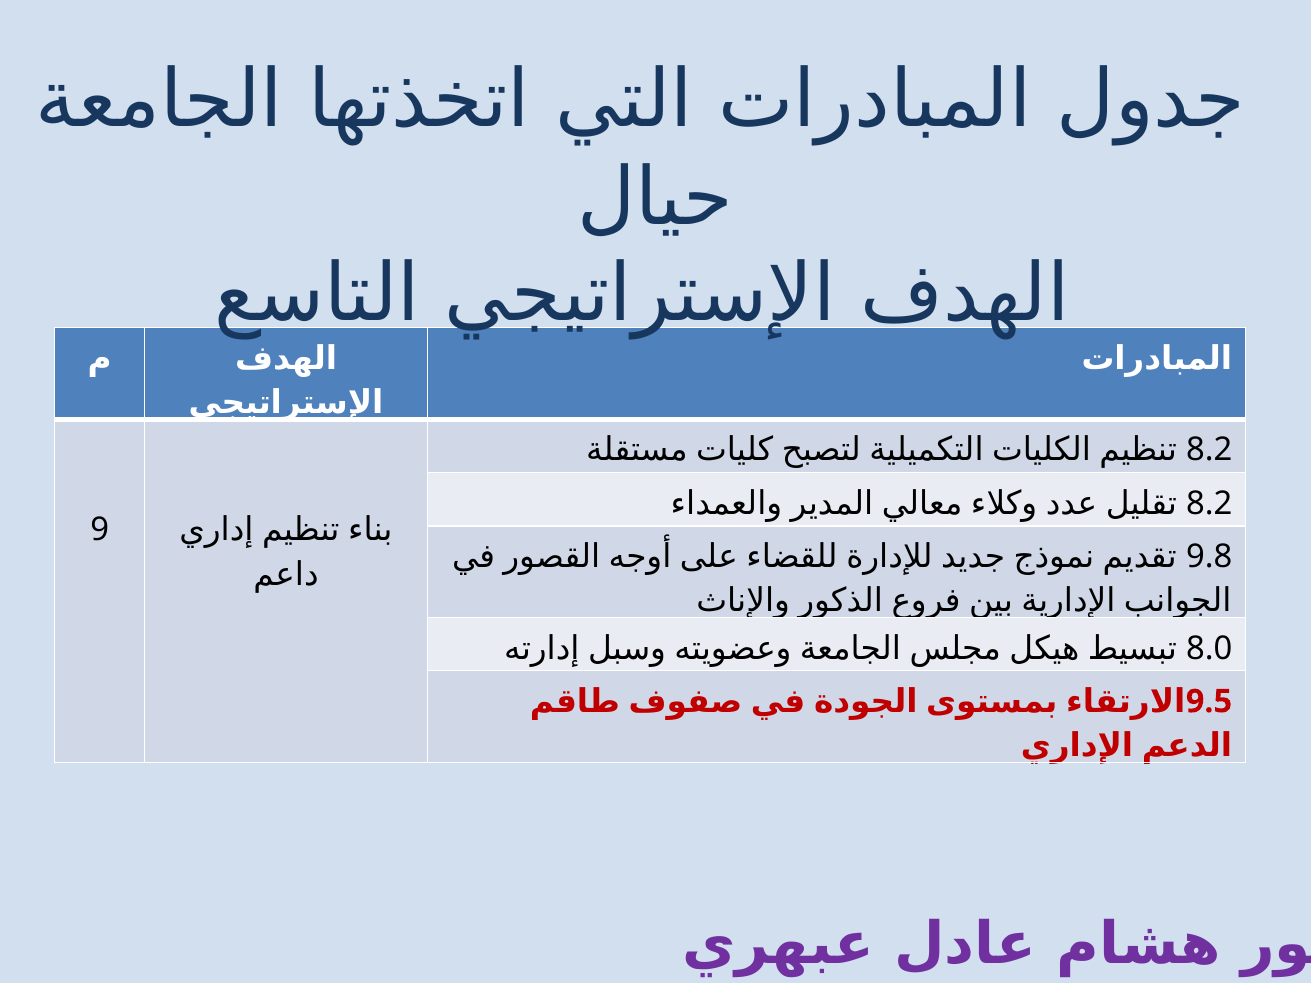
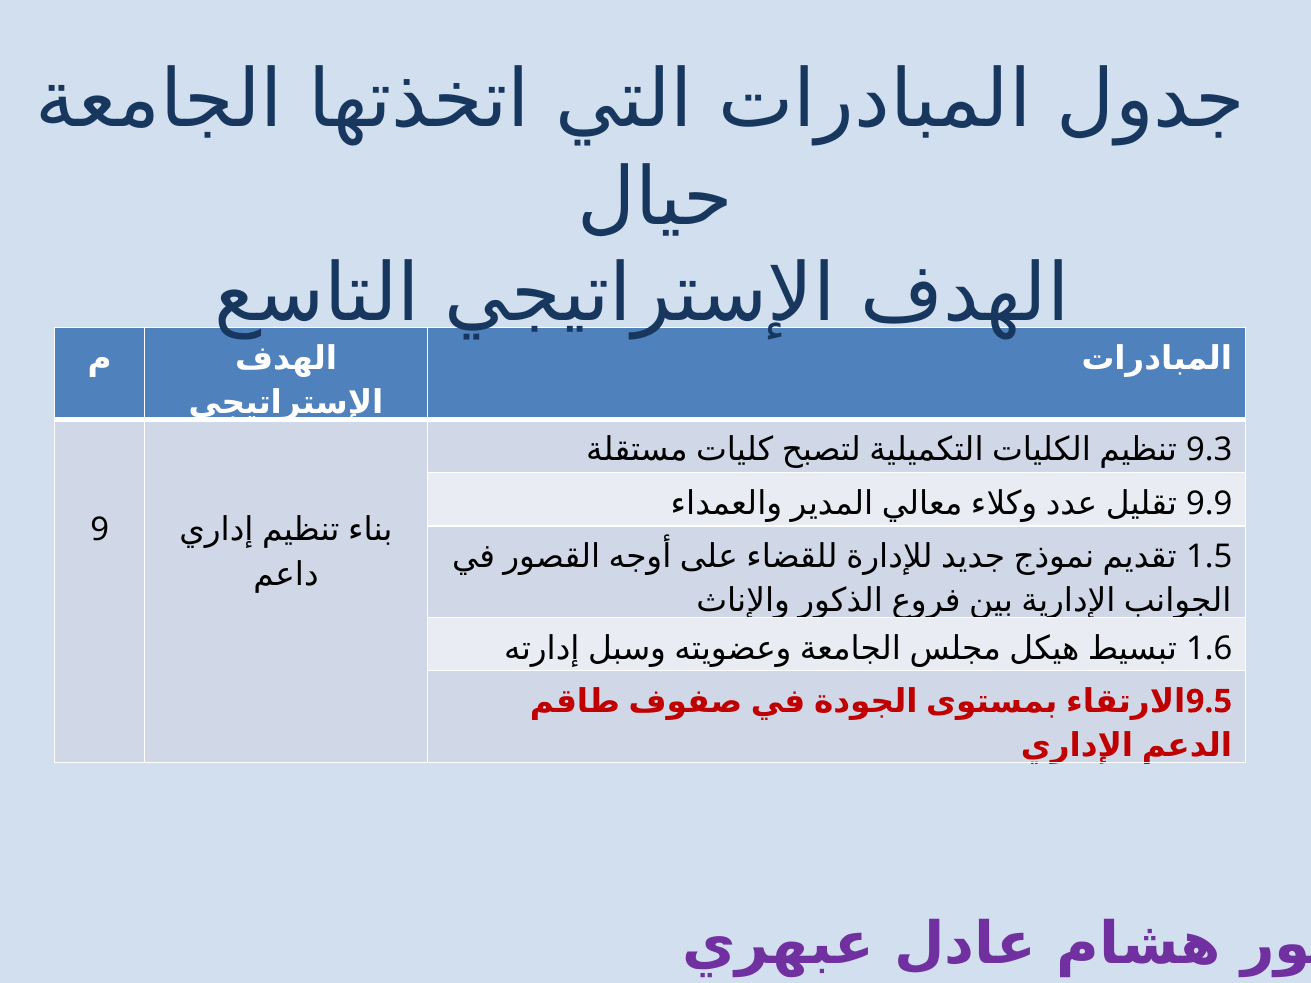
8.2: 8.2 -> 9.3 (1209, 450)
8.2: 8.2 -> 9.9 (1209, 503)
9.8: 9.8 -> 1.5 (1209, 557)
8.0: 8.0 -> 1.6 (1209, 648)
